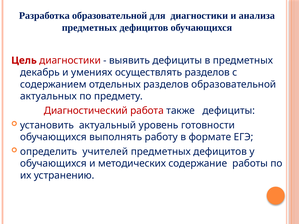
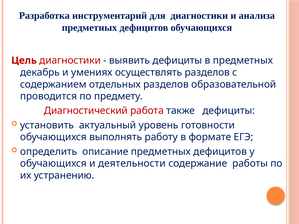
Разработка образовательной: образовательной -> инструментарий (110, 16)
актуальных: актуальных -> проводится (49, 96)
учителей: учителей -> описание (105, 152)
методических: методических -> деятельности (132, 164)
